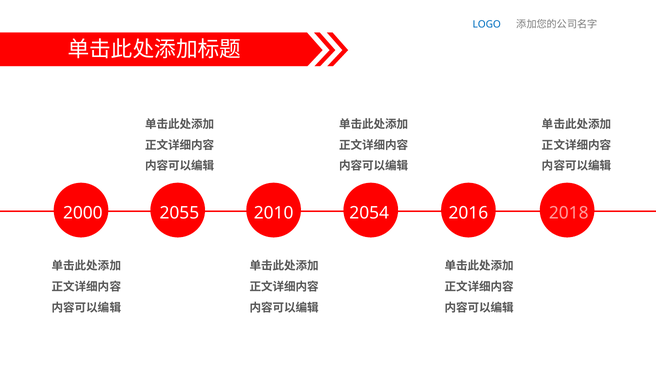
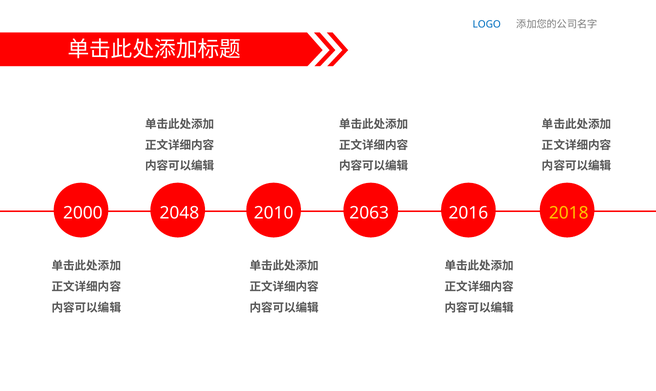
2055: 2055 -> 2048 (179, 213)
2054: 2054 -> 2063 (369, 213)
2018 colour: pink -> yellow (569, 213)
